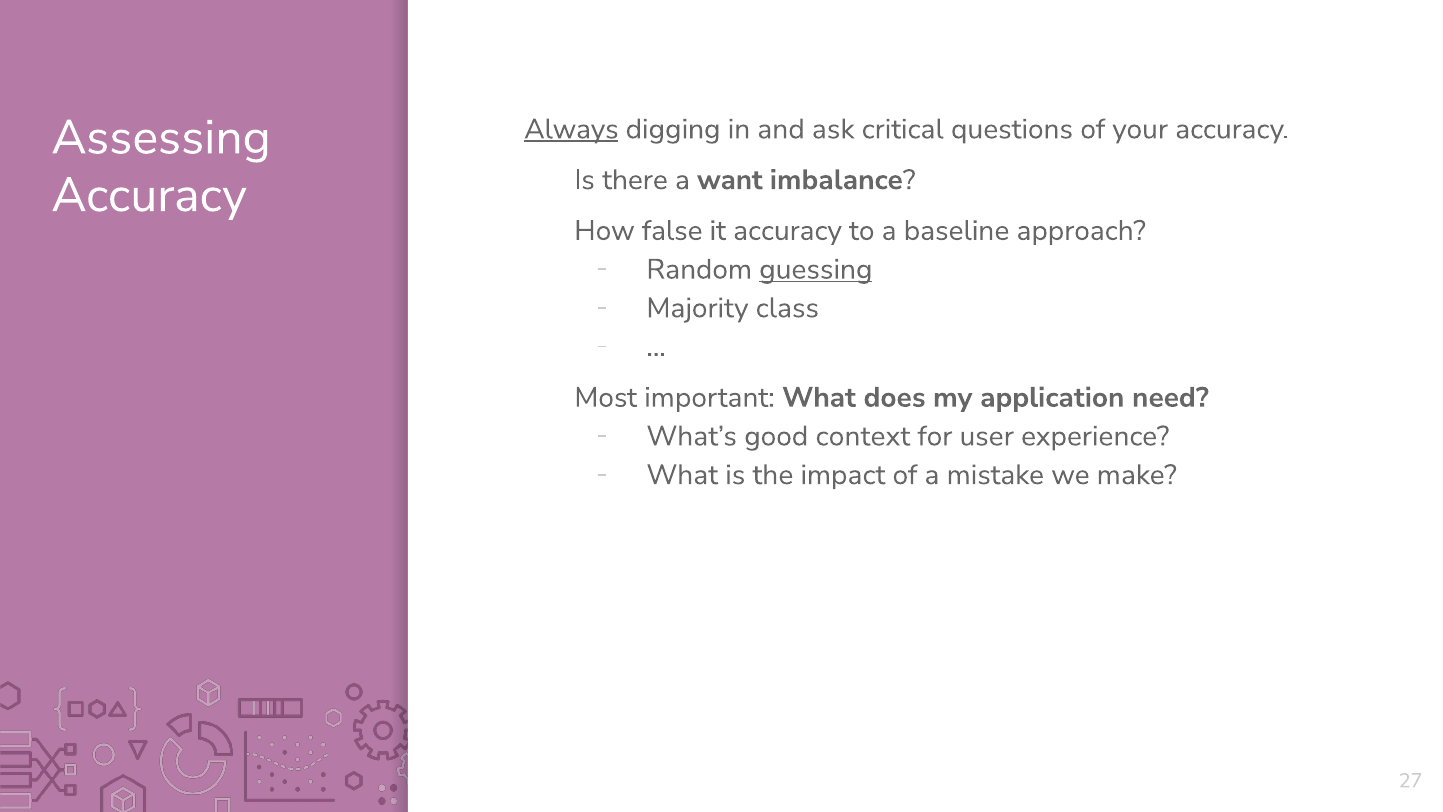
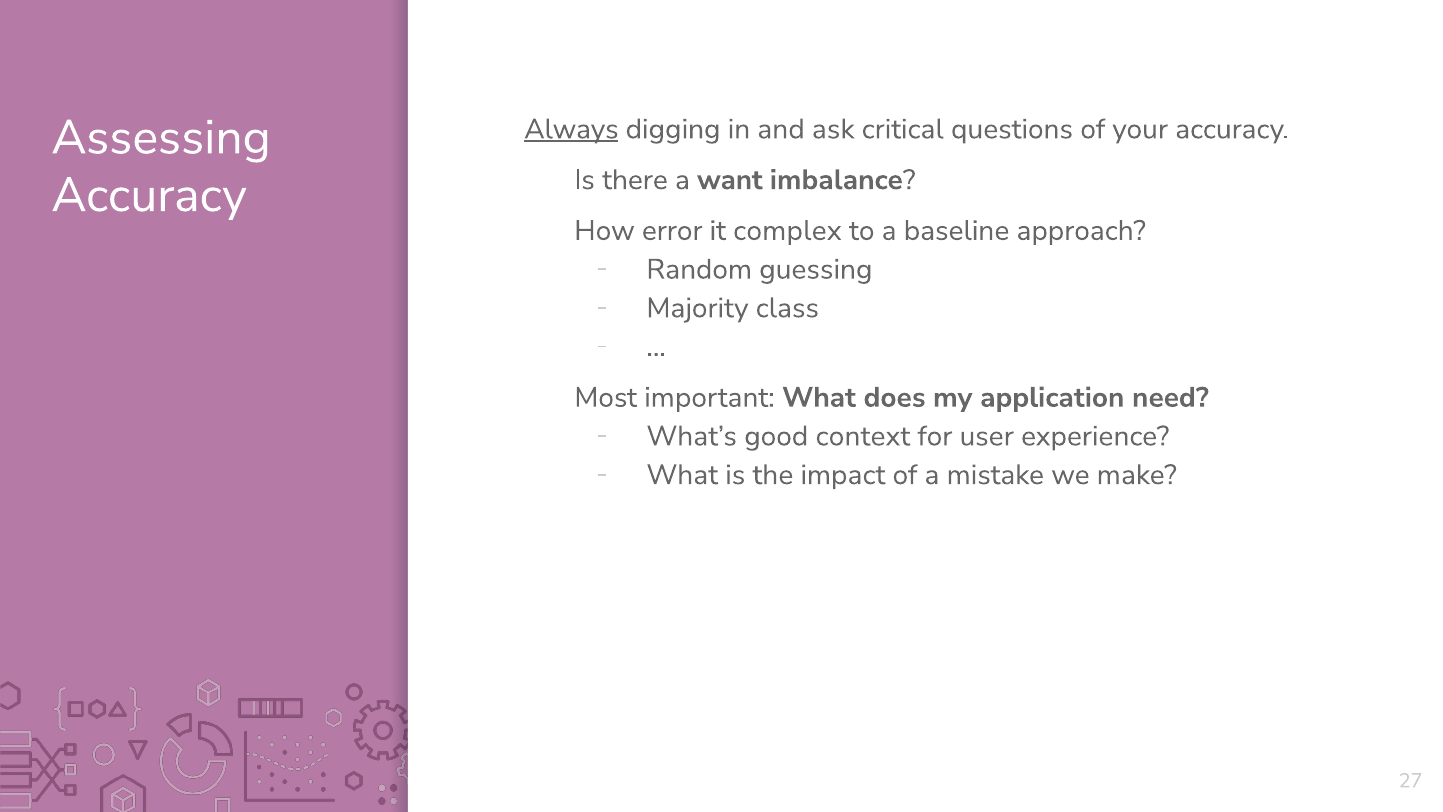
false: false -> error (672, 231)
it accuracy: accuracy -> complex (787, 231)
guessing underline: present -> none (816, 269)
